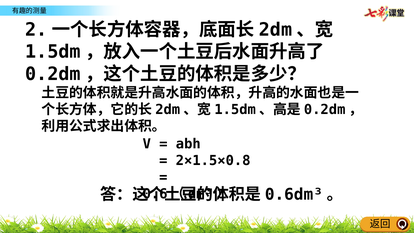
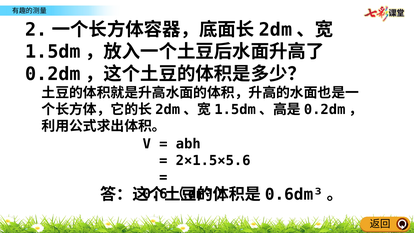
2×1.5×0.8: 2×1.5×0.8 -> 2×1.5×5.6 (213, 161)
